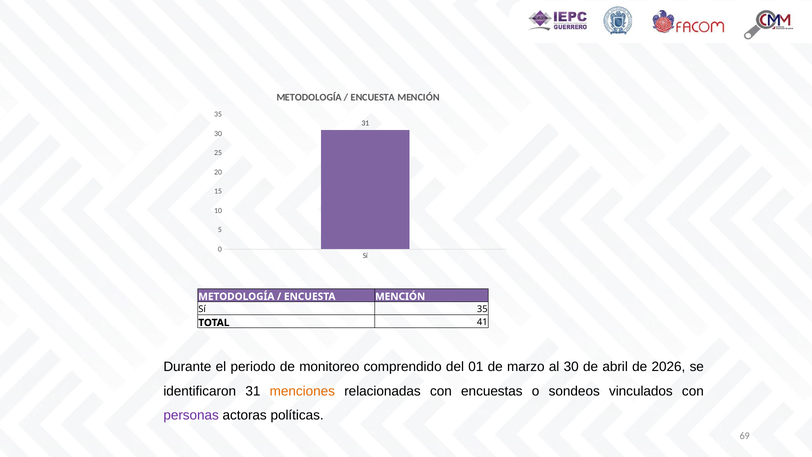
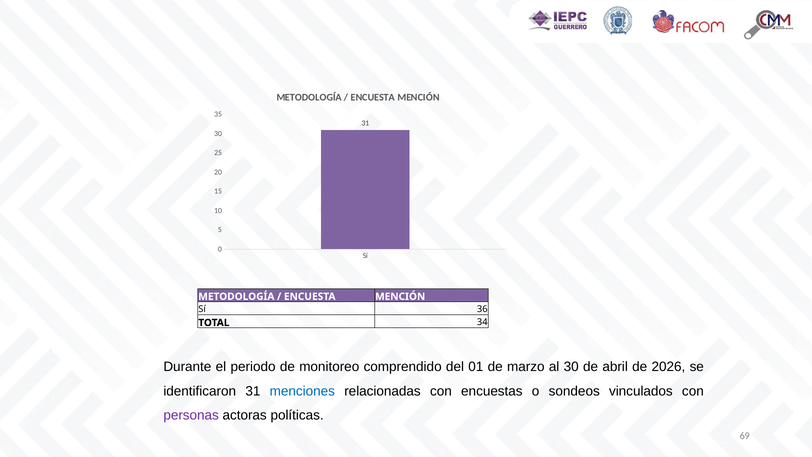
Sí 35: 35 -> 36 (482, 309)
41: 41 -> 34 (482, 322)
menciones colour: orange -> blue (302, 391)
